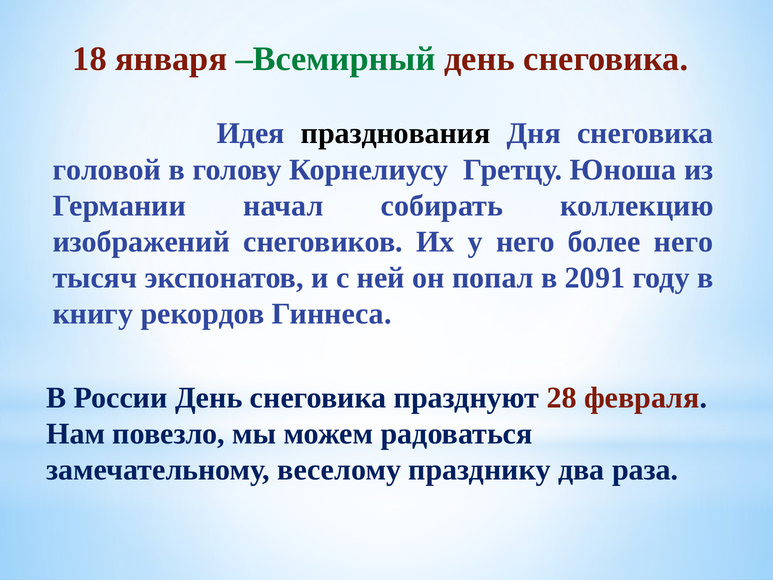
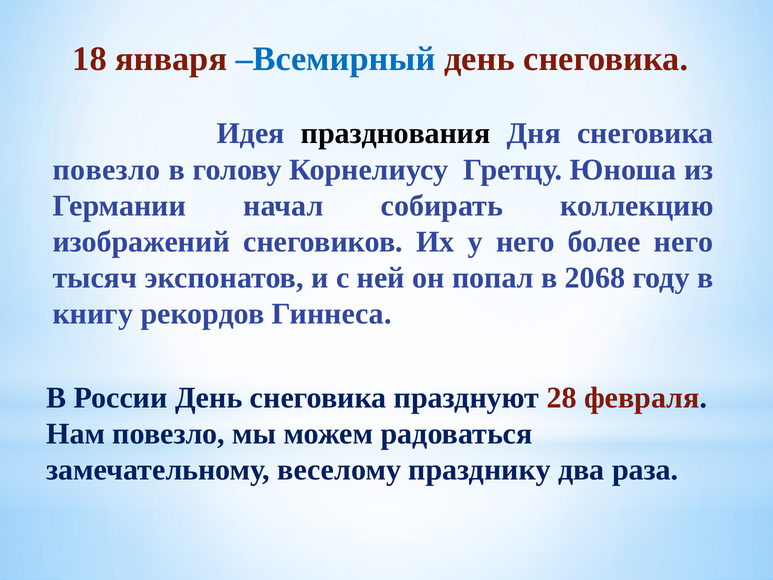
Всемирный colour: green -> blue (336, 59)
головой: головой -> повезло (107, 170)
2091: 2091 -> 2068 (595, 278)
